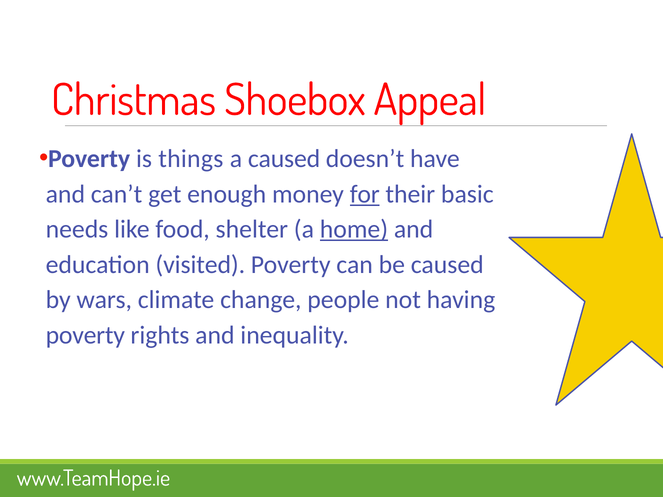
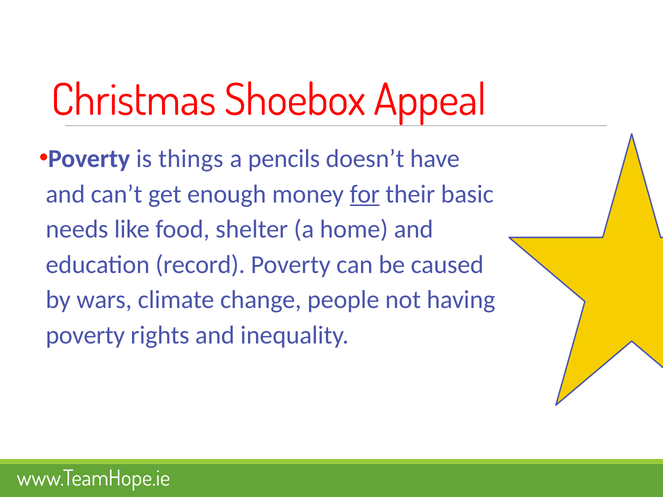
a caused: caused -> pencils (284, 159)
home underline: present -> none (354, 229)
visited: visited -> record (200, 265)
